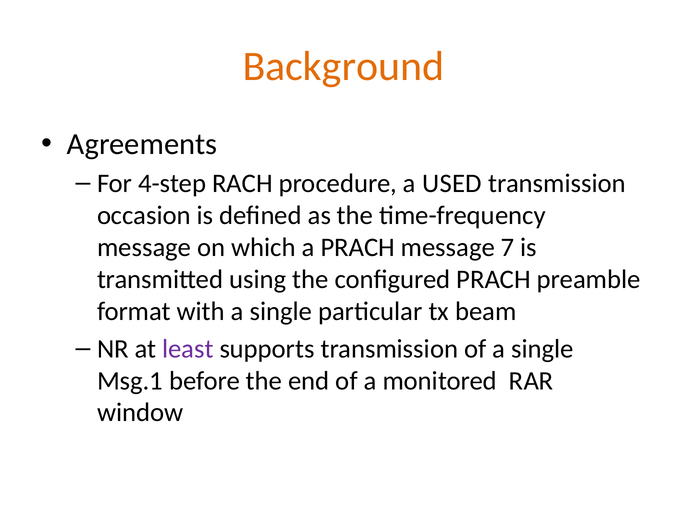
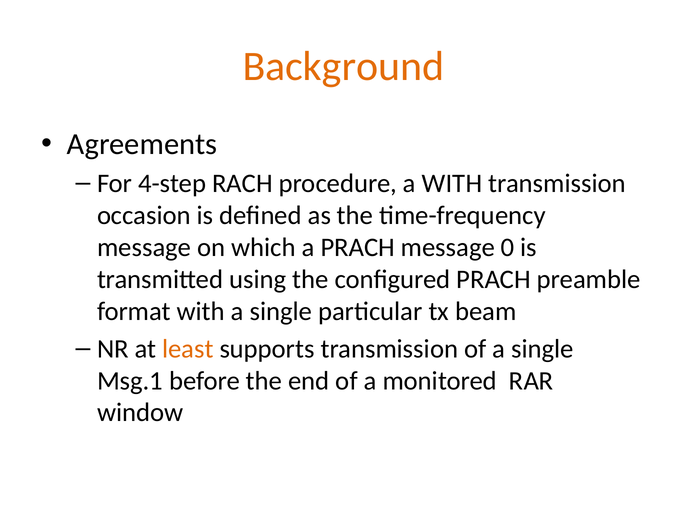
a USED: USED -> WITH (452, 184)
7: 7 -> 0 (508, 248)
least colour: purple -> orange (188, 349)
